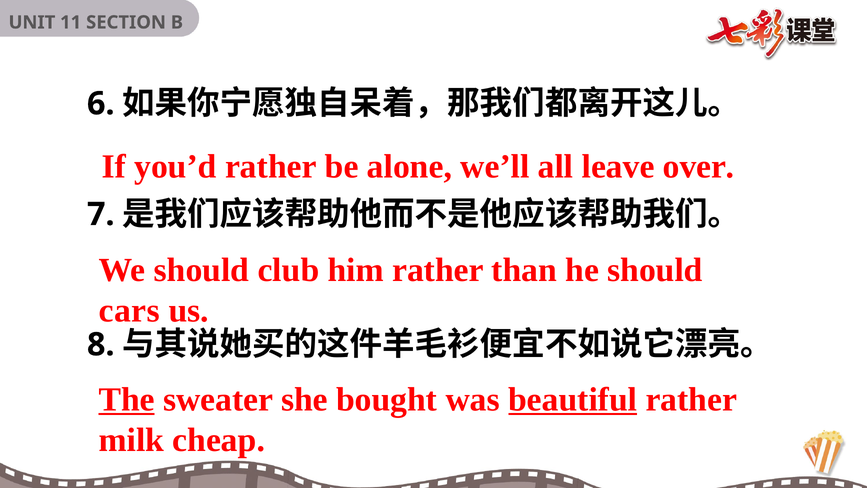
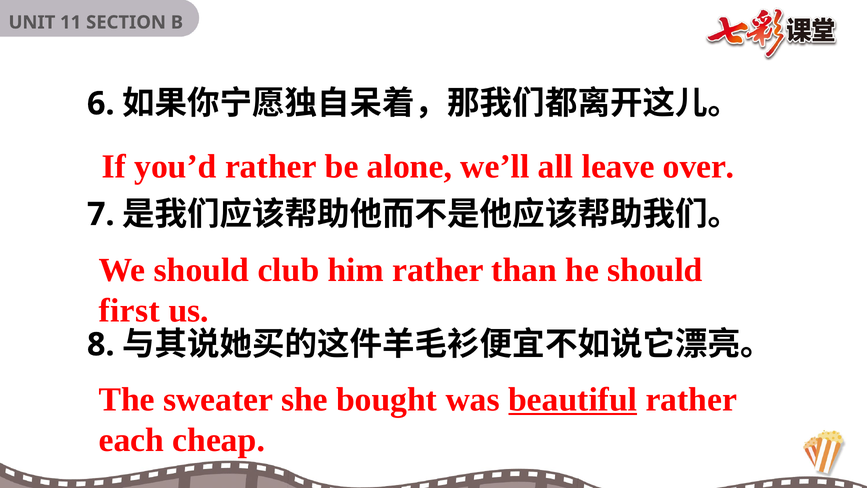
cars: cars -> first (129, 311)
The underline: present -> none (127, 399)
milk: milk -> each (131, 440)
